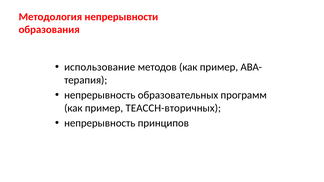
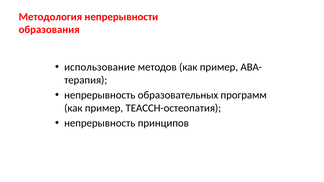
ТЕАССН-вторичных: ТЕАССН-вторичных -> ТЕАССН-остеопатия (173, 108)
